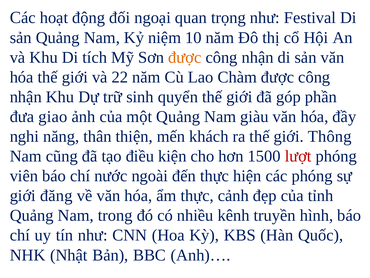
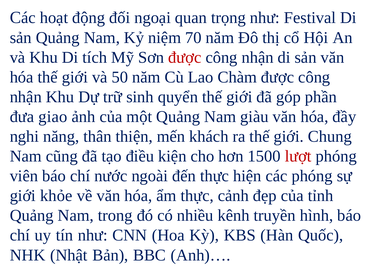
10: 10 -> 70 (193, 38)
được colour: orange -> red (185, 57)
22: 22 -> 50 (120, 77)
Thông: Thông -> Chung (330, 136)
đăng: đăng -> khỏe (56, 195)
